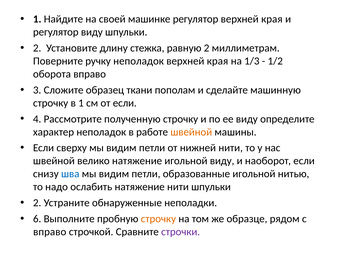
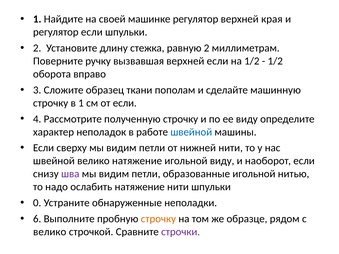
регулятор виду: виду -> если (92, 32)
ручку неполадок: неполадок -> вызвавшая (139, 61)
края: края -> если (218, 61)
на 1/3: 1/3 -> 1/2 (252, 61)
швейной colour: orange -> blue (191, 132)
шва colour: blue -> purple (70, 174)
2: 2 -> 0 (37, 203)
вправо: вправо -> велико (50, 232)
